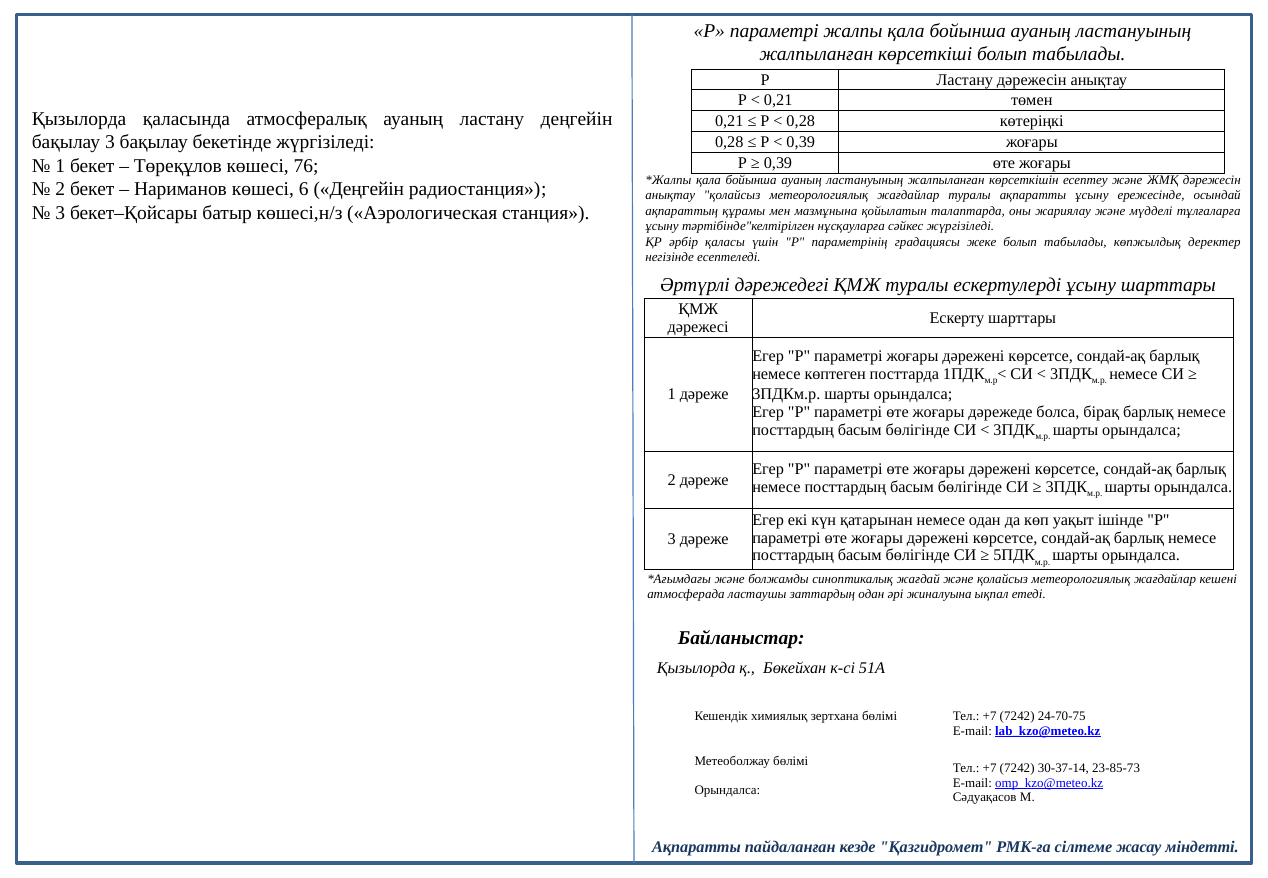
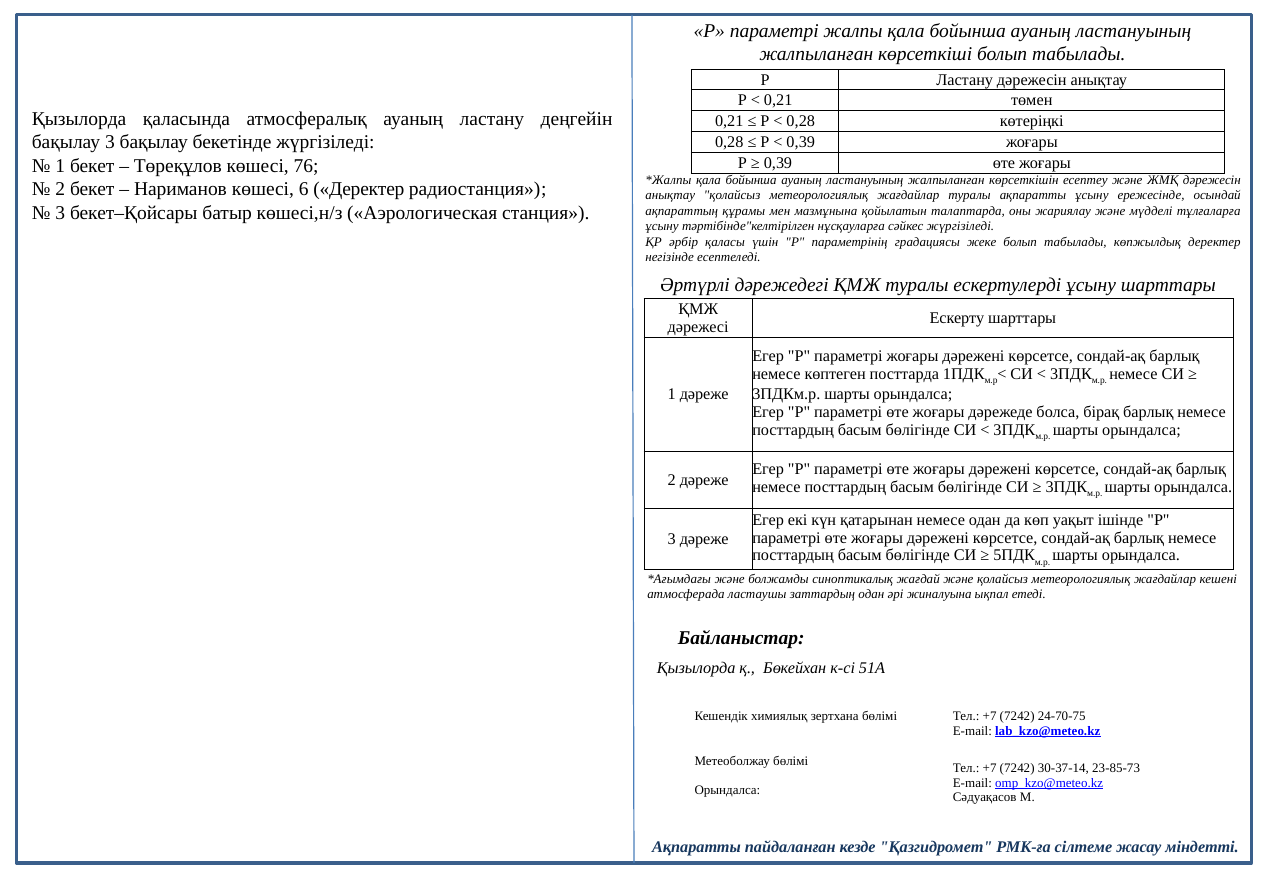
6 Деңгейін: Деңгейін -> Деректер (359, 189)
